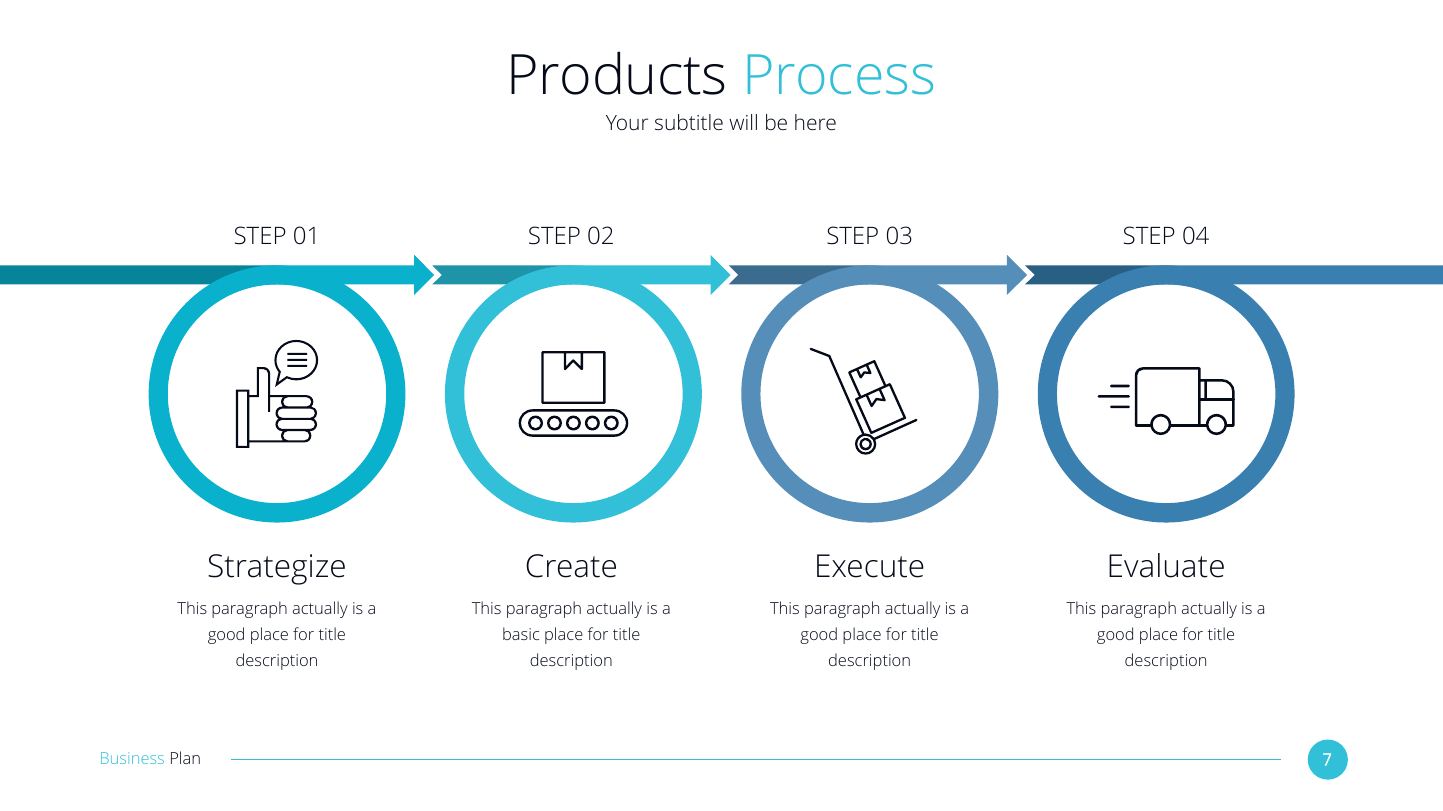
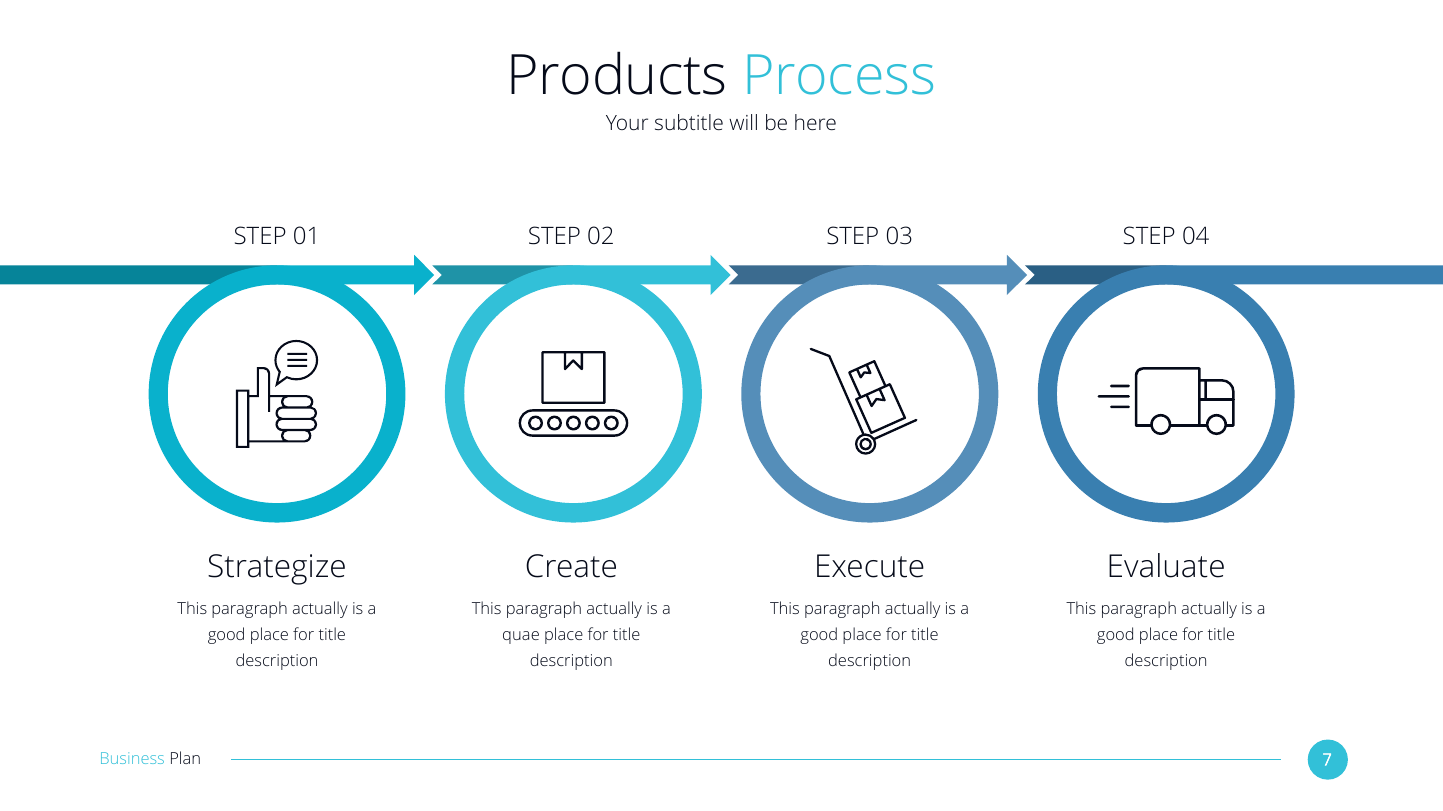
basic: basic -> quae (521, 635)
